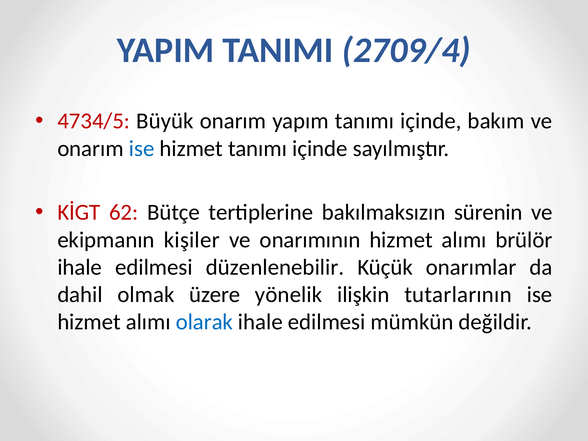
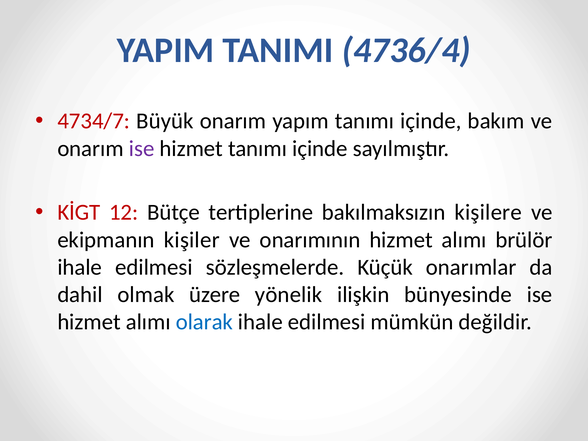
2709/4: 2709/4 -> 4736/4 (406, 50)
4734/5: 4734/5 -> 4734/7 (94, 121)
ise colour: blue -> purple (142, 149)
62: 62 -> 12 (124, 212)
sürenin: sürenin -> kişilere (488, 212)
düzenlenebilir: düzenlenebilir -> sözleşmelerde (275, 267)
tutarlarının: tutarlarının -> bünyesinde (458, 295)
